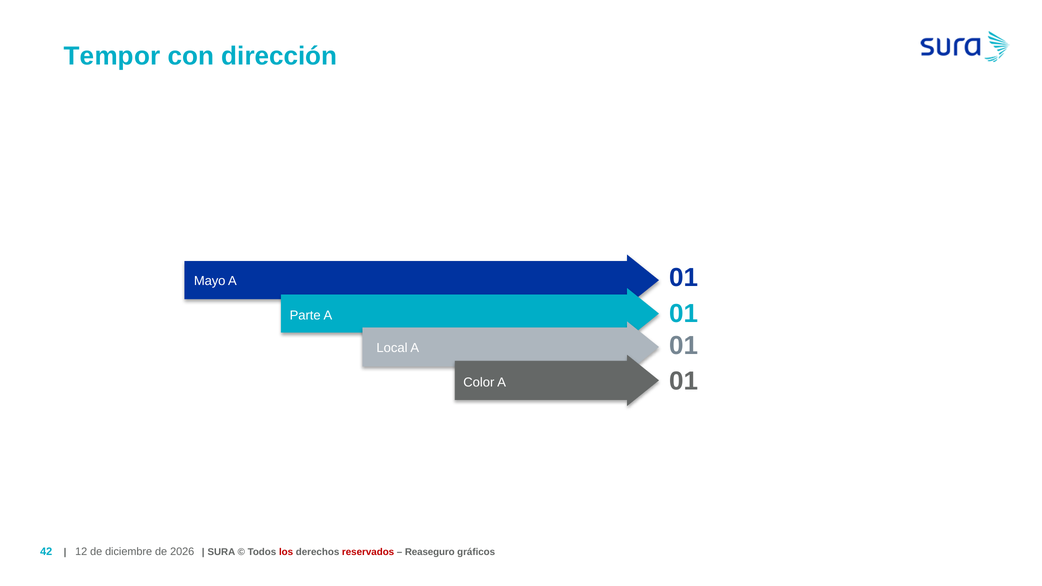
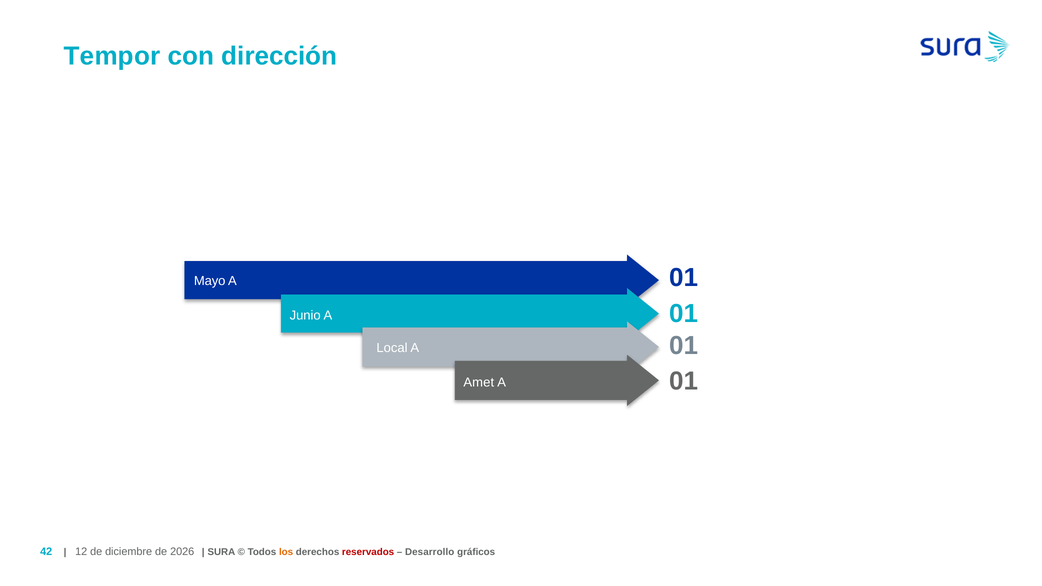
Parte: Parte -> Junio (305, 316)
Color: Color -> Amet (479, 383)
los colour: red -> orange (286, 552)
Reaseguro: Reaseguro -> Desarrollo (430, 552)
